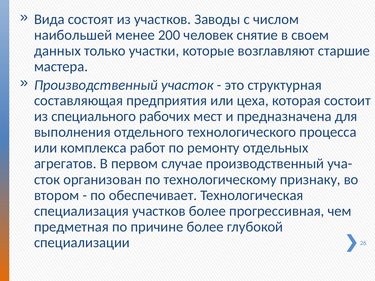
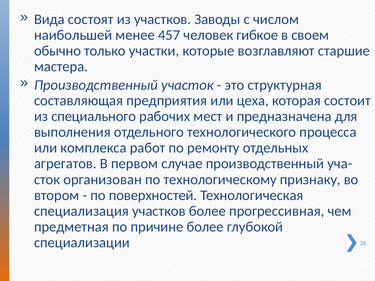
200: 200 -> 457 (169, 35)
снятие: снятие -> гибкое (257, 35)
данных: данных -> обычно (57, 51)
обеспечивает: обеспечивает -> поверхностей (153, 196)
